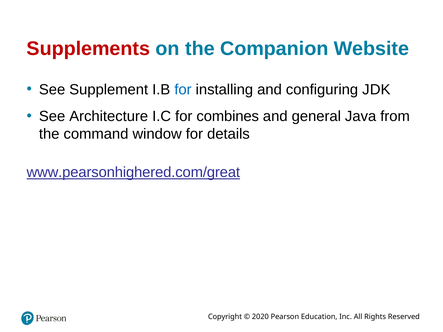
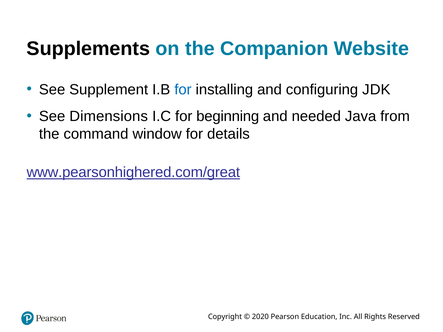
Supplements colour: red -> black (88, 49)
Architecture: Architecture -> Dimensions (109, 116)
combines: combines -> beginning (228, 116)
general: general -> needed (316, 116)
